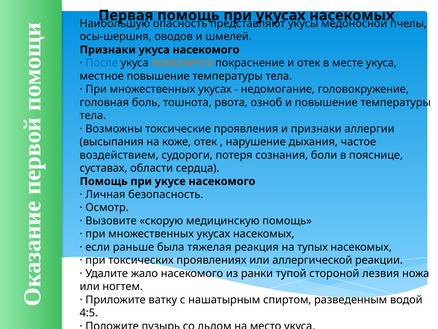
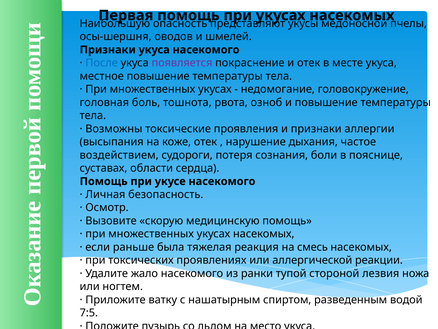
появляется colour: orange -> purple (182, 63)
тупых: тупых -> смесь (312, 247)
4:5: 4:5 -> 7:5 (89, 313)
